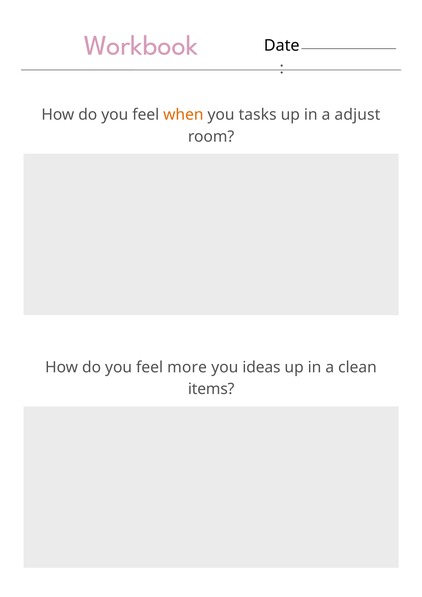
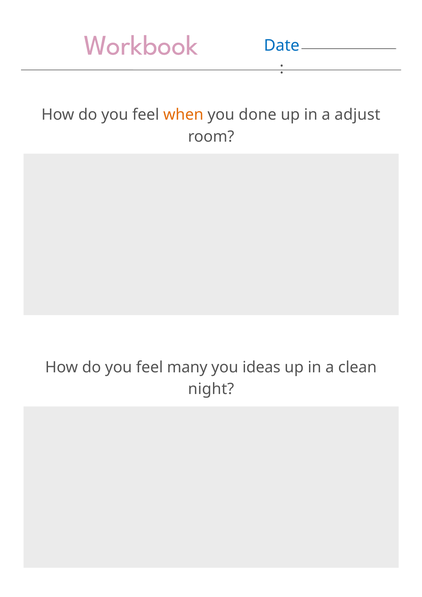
Date colour: black -> blue (282, 46)
tasks: tasks -> done (258, 115)
more: more -> many (187, 367)
items: items -> night (211, 389)
